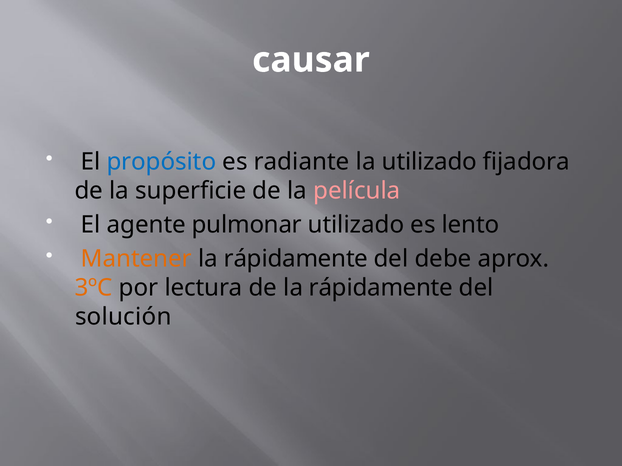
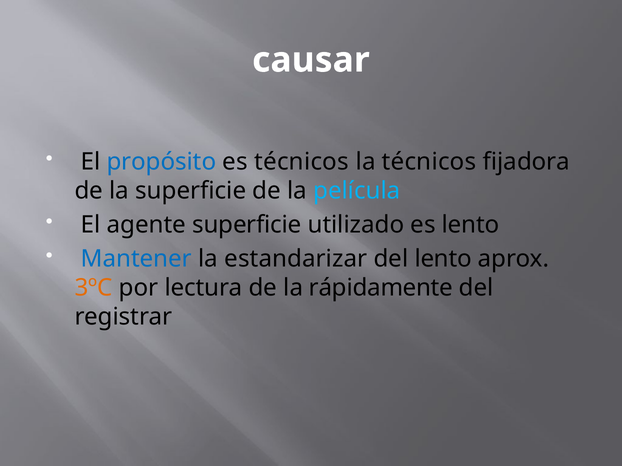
es radiante: radiante -> técnicos (302, 162)
la utilizado: utilizado -> técnicos (429, 162)
película colour: pink -> light blue (357, 191)
agente pulmonar: pulmonar -> superficie (247, 225)
Mantener colour: orange -> blue (136, 259)
rápidamente: rápidamente -> estandarizar (296, 259)
del debe: debe -> lento (443, 259)
solución: solución -> registrar (123, 317)
